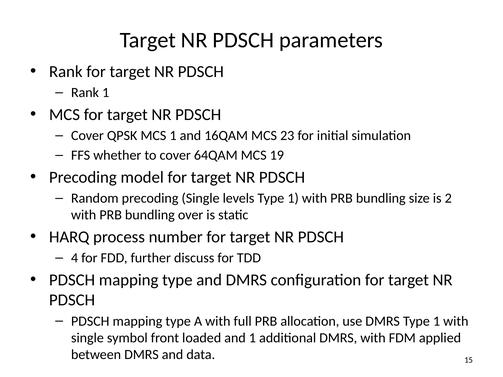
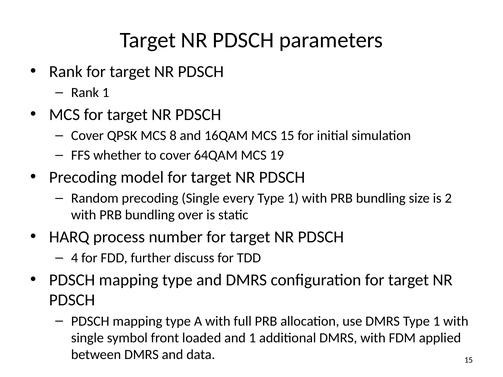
MCS 1: 1 -> 8 (173, 136)
MCS 23: 23 -> 15 (287, 136)
levels: levels -> every (238, 198)
